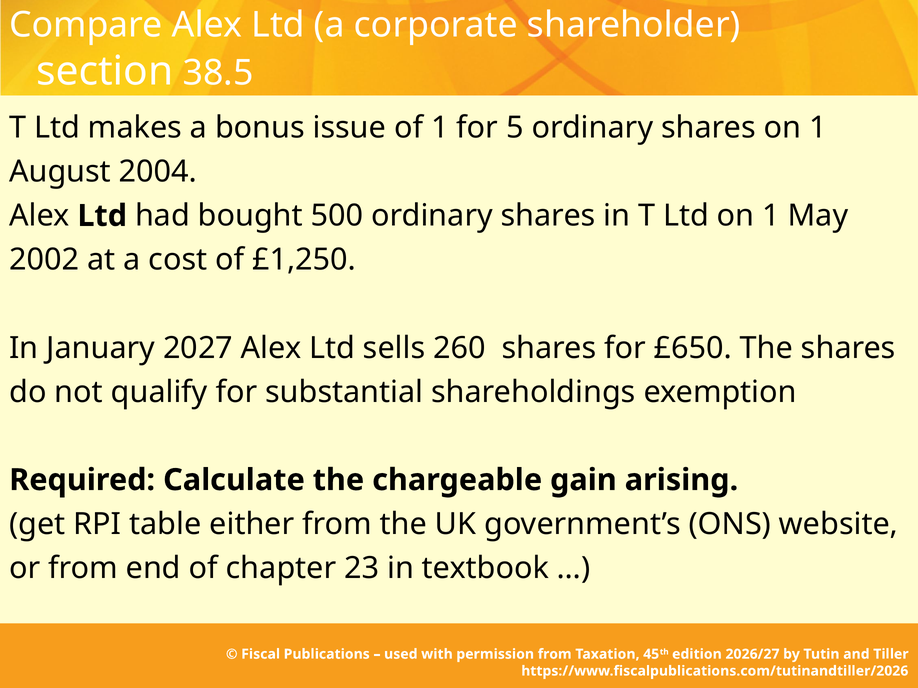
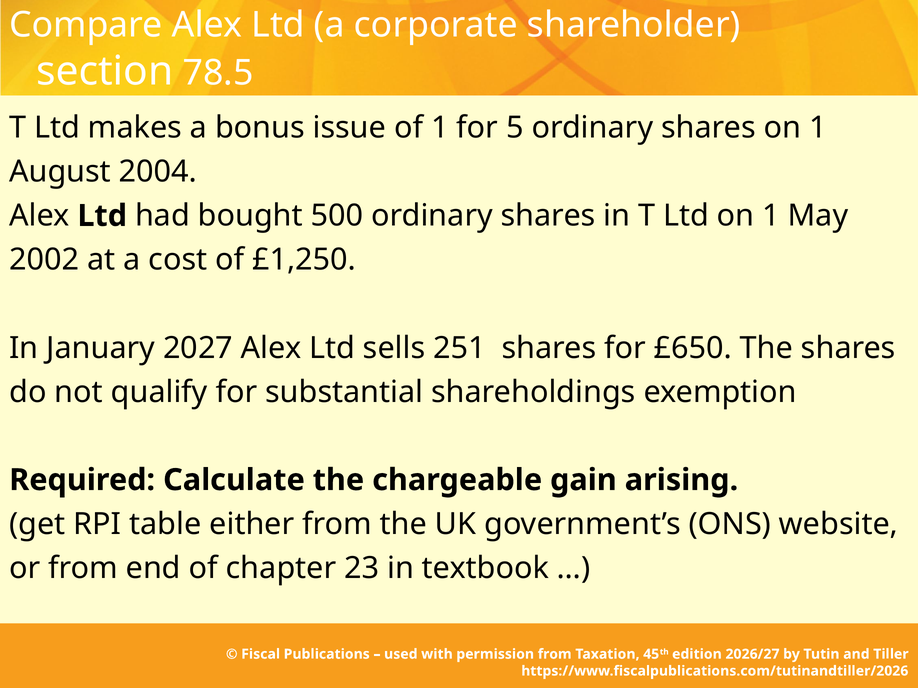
38.5: 38.5 -> 78.5 (218, 73)
260: 260 -> 251 (459, 348)
